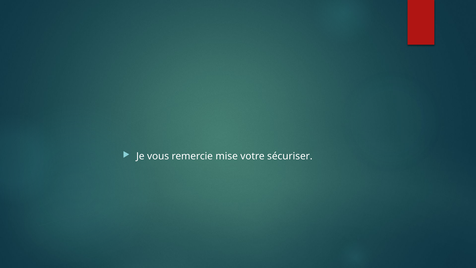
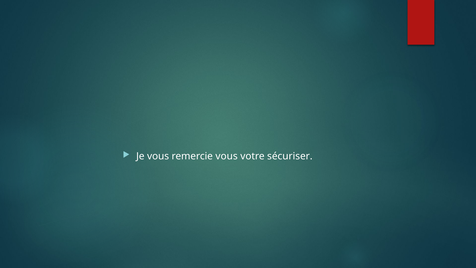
remercie mise: mise -> vous (227, 156)
